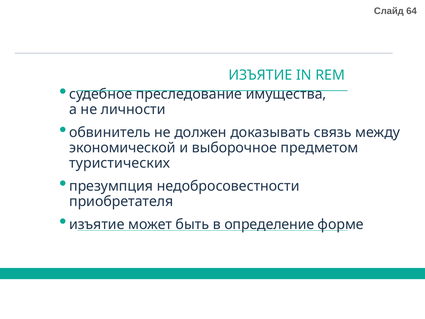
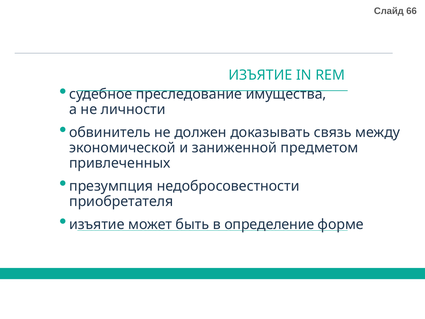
64: 64 -> 66 (412, 11)
выборочное: выборочное -> заниженной (234, 148)
туристических: туристических -> привлеченных (120, 163)
